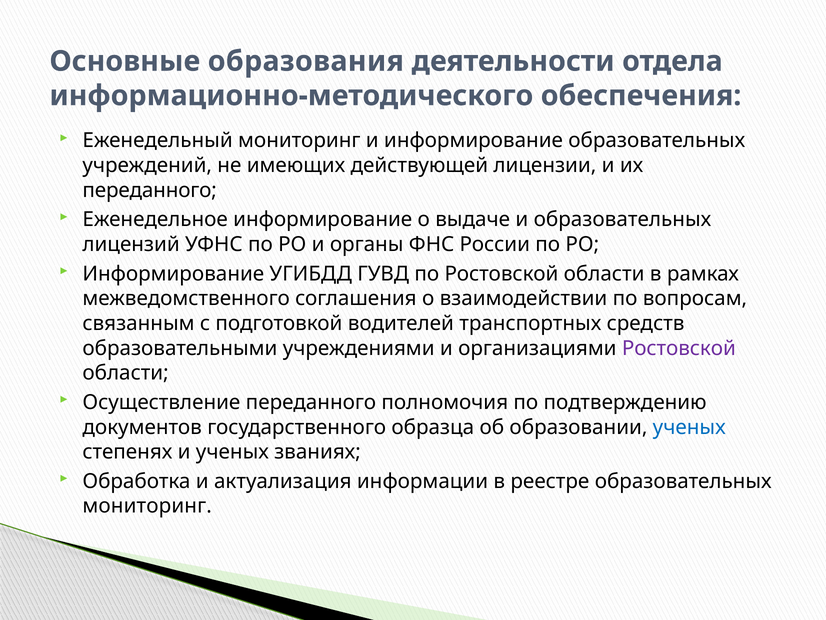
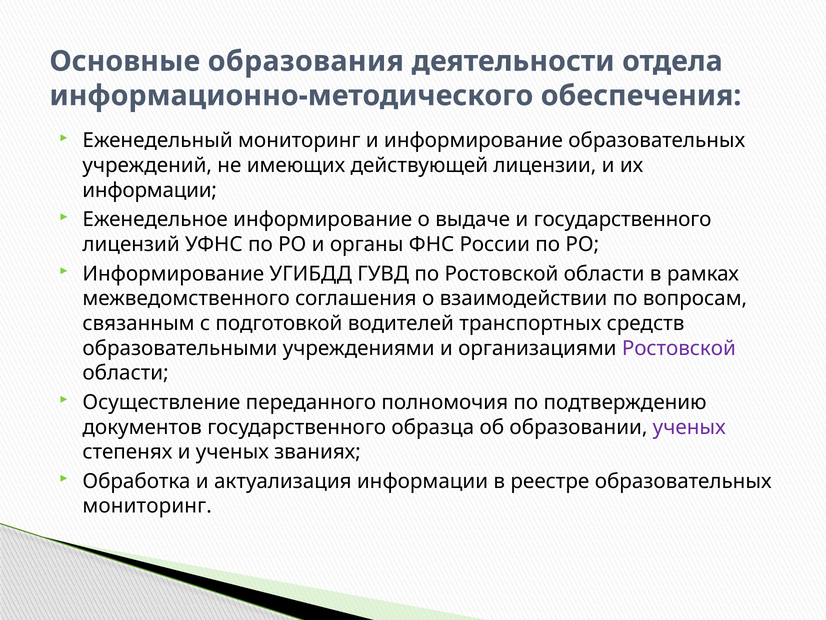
переданного: переданного -> информации (150, 190)
и образовательных: образовательных -> государственного (623, 219)
ученых colour: blue -> purple (689, 427)
